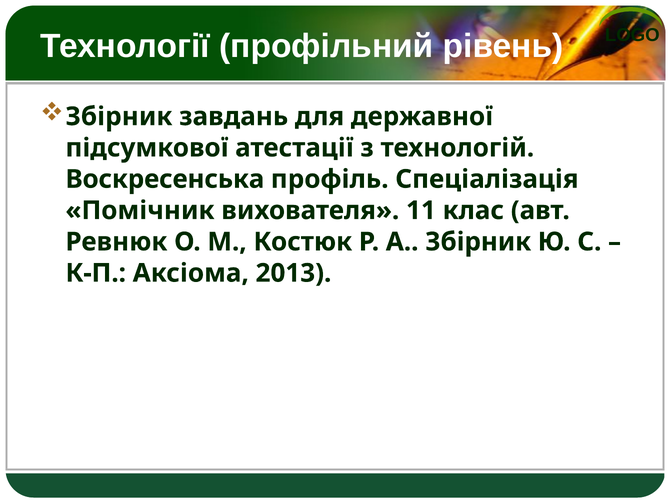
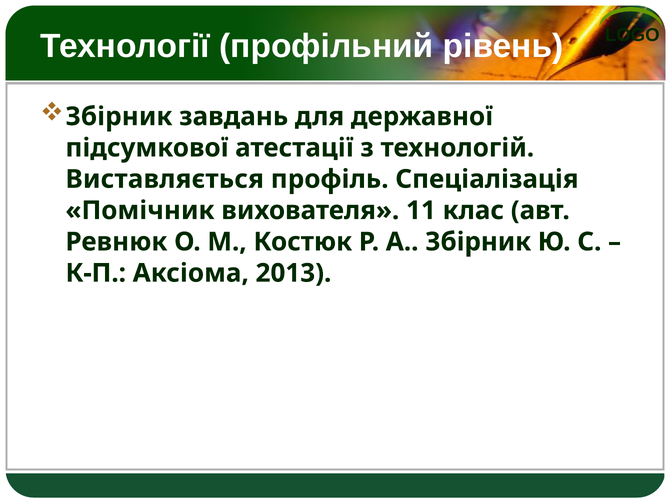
Воскресенська: Воскресенська -> Виставляється (165, 179)
